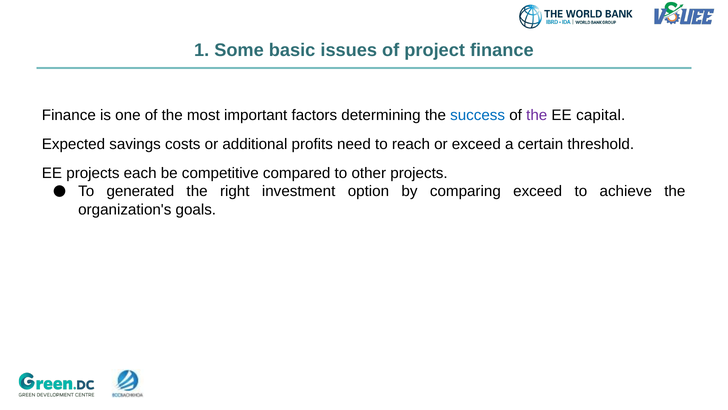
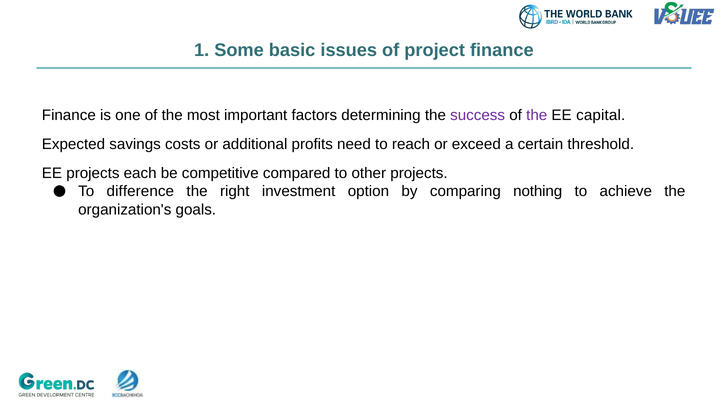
success colour: blue -> purple (478, 115)
generated: generated -> difference (140, 191)
comparing exceed: exceed -> nothing (538, 191)
